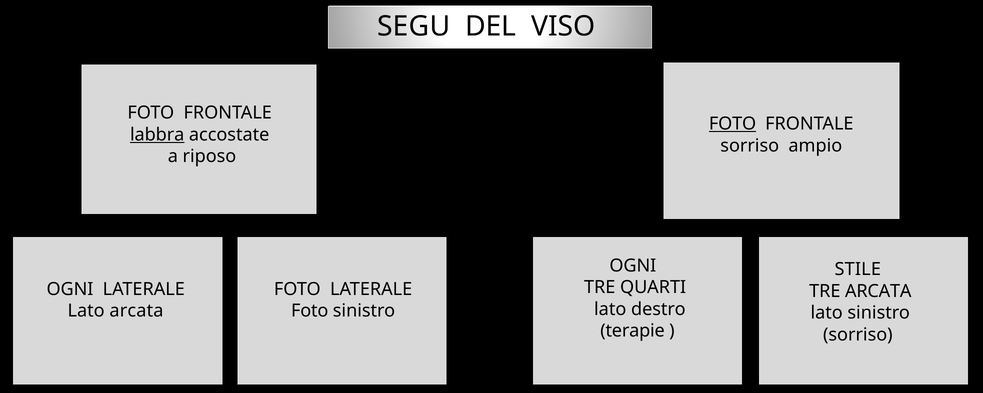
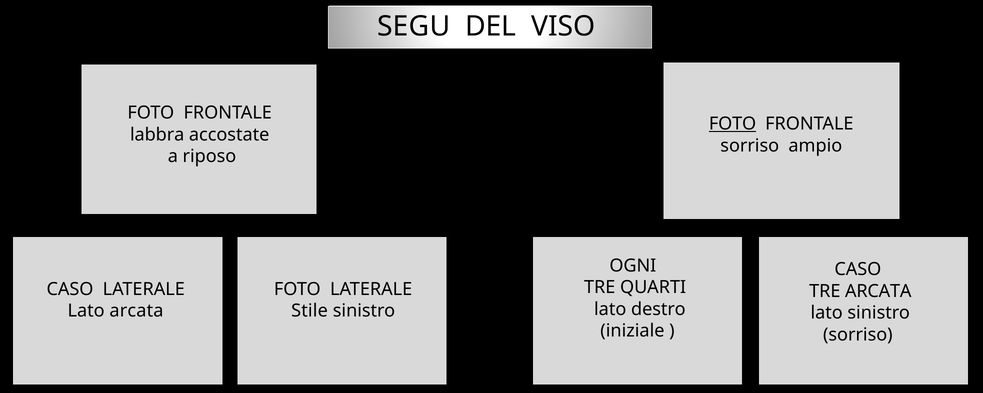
labbra underline: present -> none (157, 135)
STILE: STILE -> CASO (858, 270)
OGNI: OGNI -> CASO (70, 289)
Foto: Foto -> Stile (310, 311)
terapie: terapie -> iniziale (632, 331)
